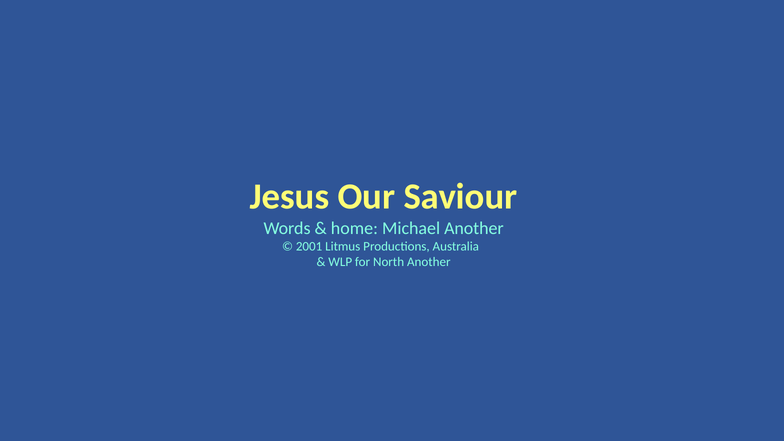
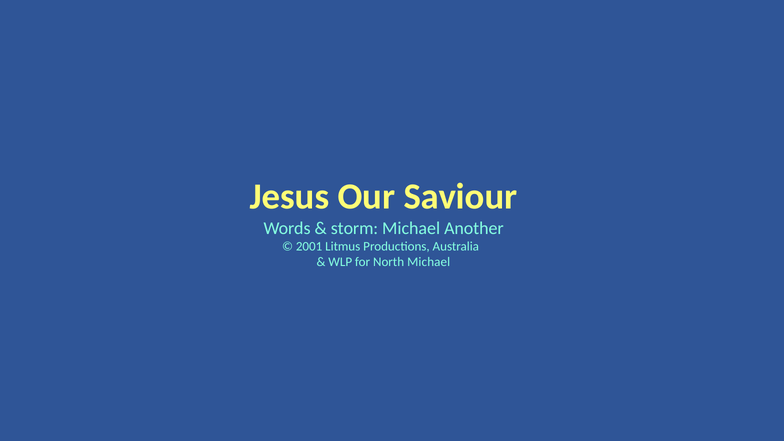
home: home -> storm (354, 228)
North Another: Another -> Michael (429, 262)
